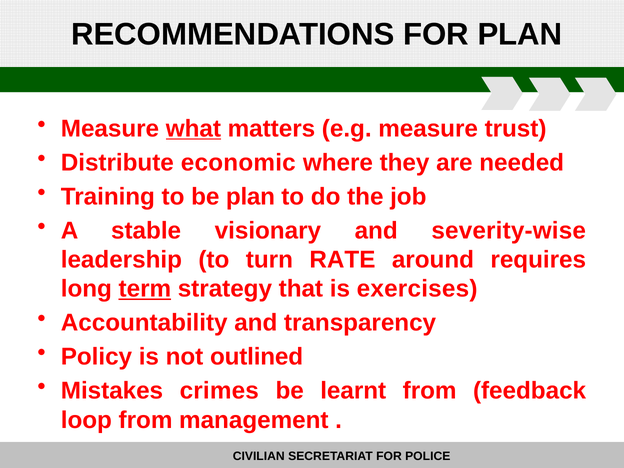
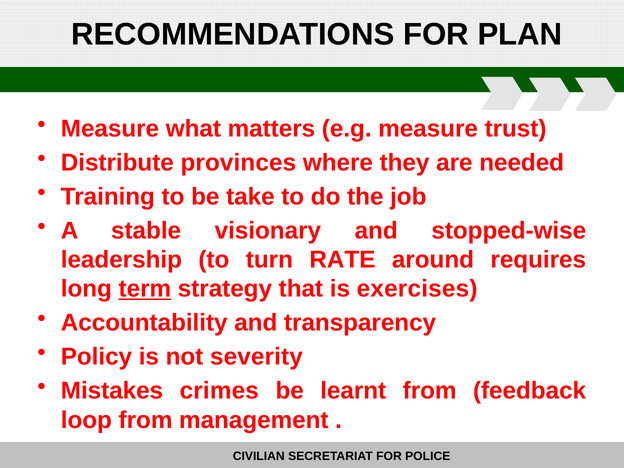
what underline: present -> none (193, 129)
economic: economic -> provinces (238, 163)
be plan: plan -> take (250, 197)
severity-wise: severity-wise -> stopped-wise (509, 231)
outlined: outlined -> severity (256, 357)
